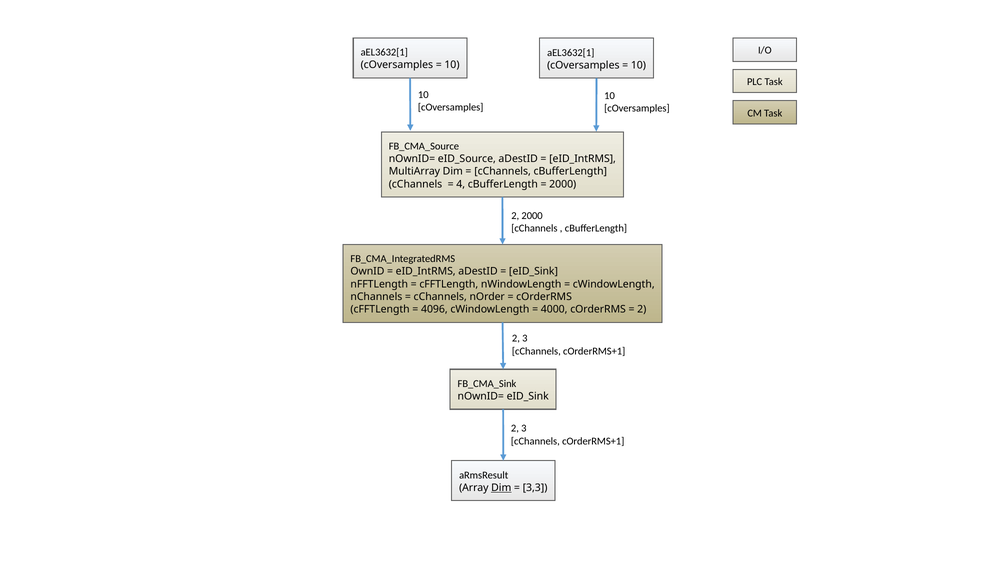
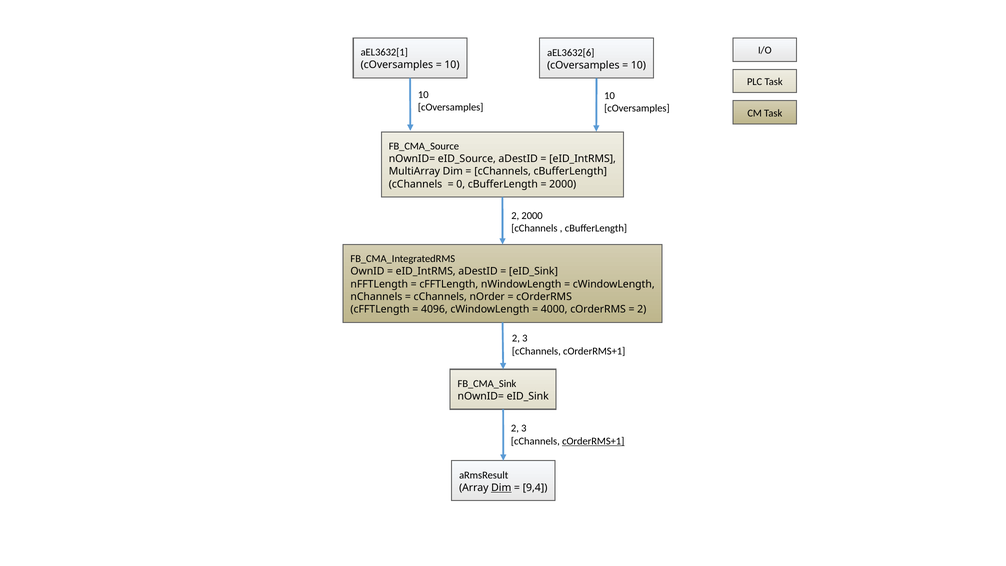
aEL3632[1: aEL3632[1 -> aEL3632[6 (571, 53)
4: 4 -> 0 (461, 184)
cOrderRMS+1 underline: none -> present (593, 441)
3,3: 3,3 -> 9,4 (535, 488)
